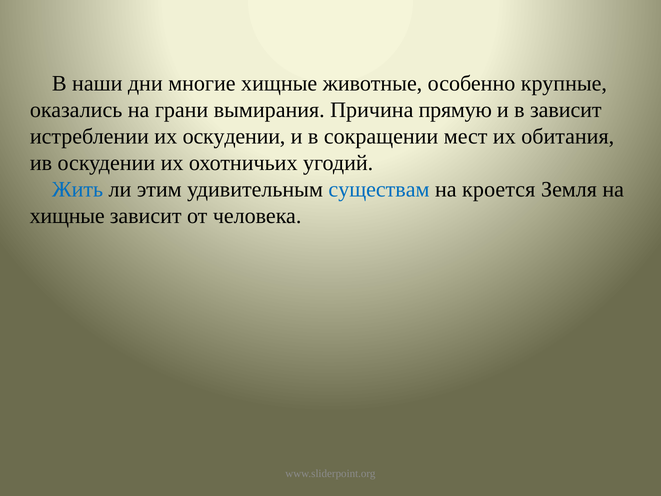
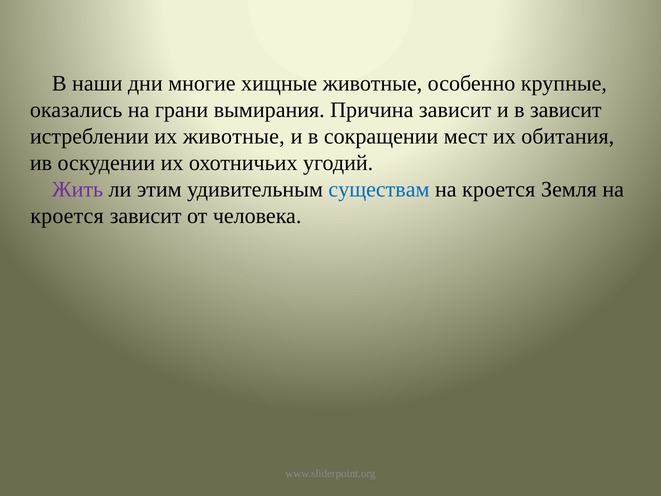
Причина прямую: прямую -> зависит (455, 110)
их оскудении: оскудении -> животные (234, 137)
Жить colour: blue -> purple (78, 189)
хищные: хищные -> кроется (67, 216)
